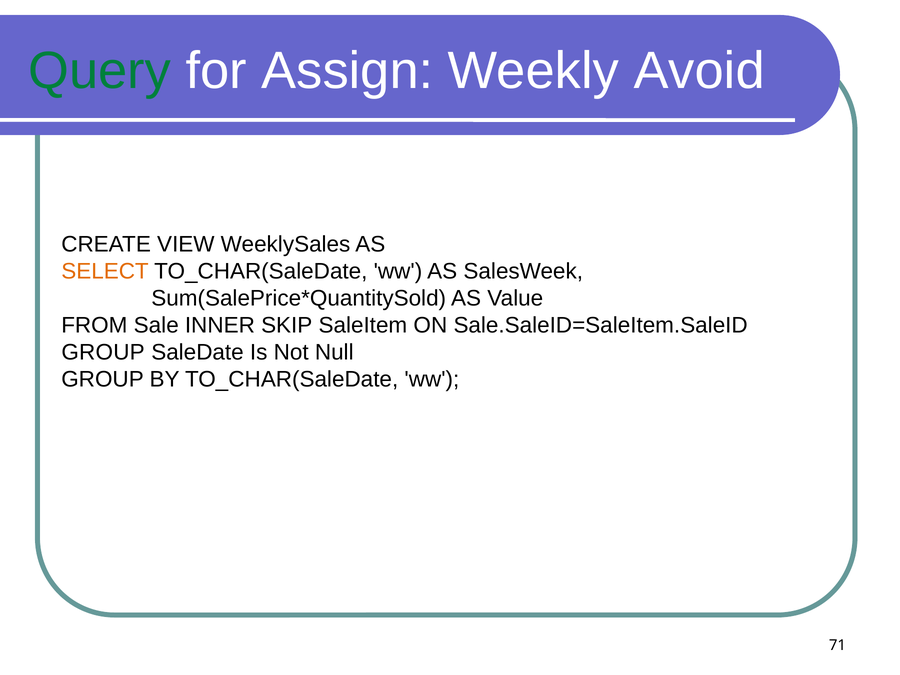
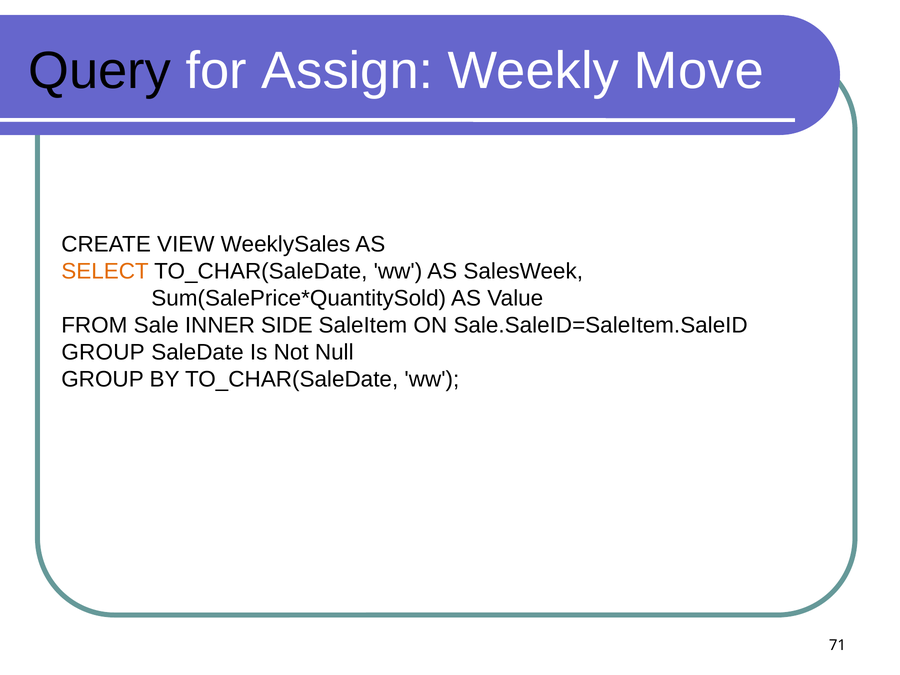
Query colour: green -> black (100, 71)
Avoid: Avoid -> Move (699, 71)
SKIP: SKIP -> SIDE (287, 325)
